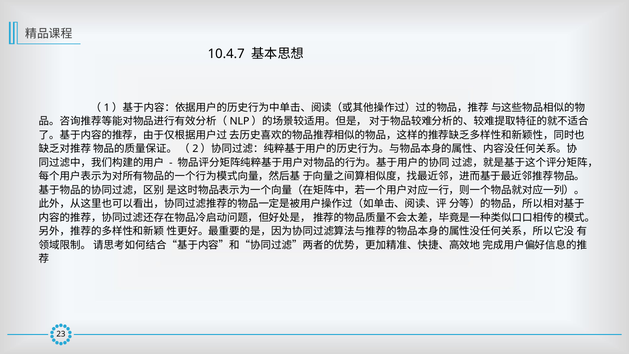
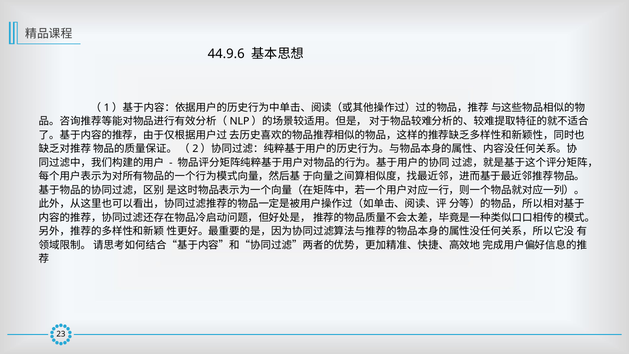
10.4.7: 10.4.7 -> 44.9.6 (226, 54)
